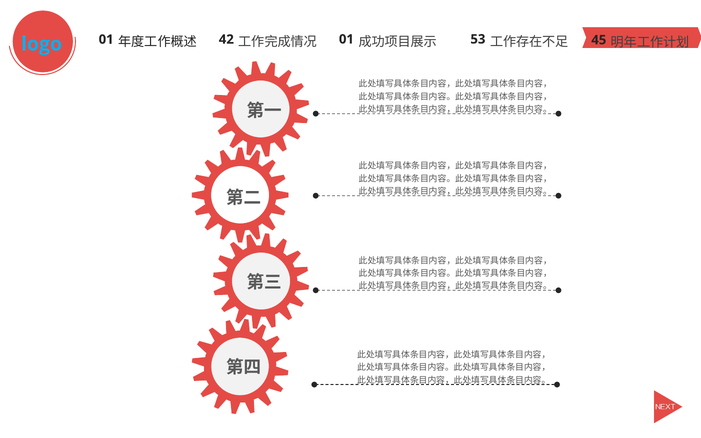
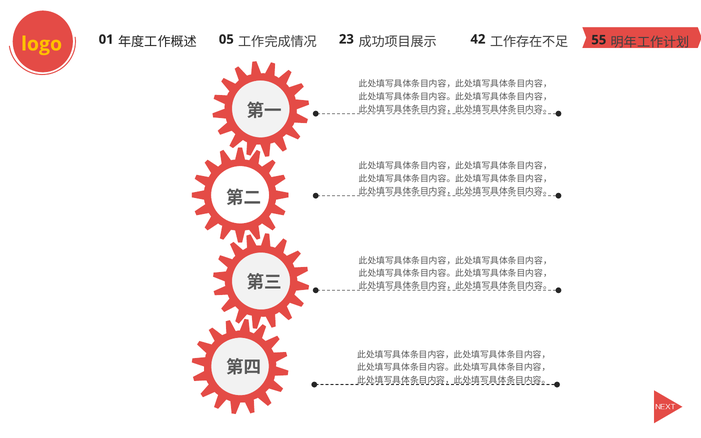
logo colour: light blue -> yellow (42, 44)
42: 42 -> 05 (226, 39)
01: 01 -> 23 (346, 39)
53: 53 -> 42 (478, 39)
45: 45 -> 55 (599, 40)
